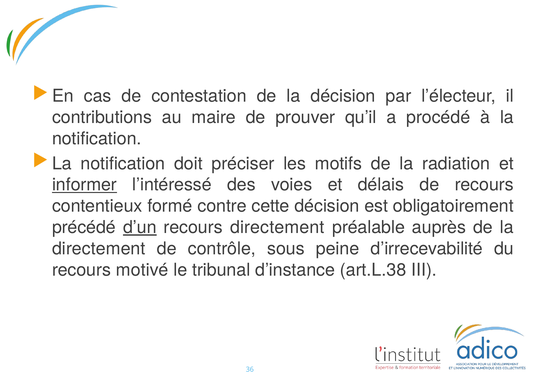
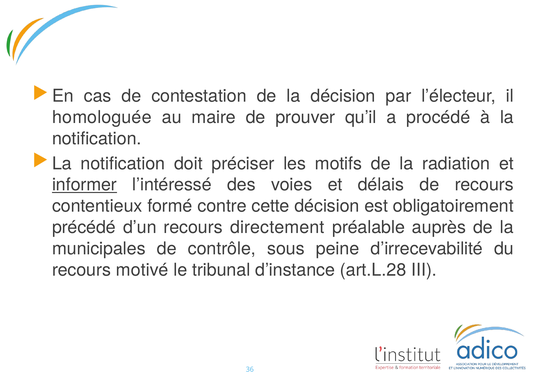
contributions: contributions -> homologuée (102, 118)
d’un underline: present -> none (140, 228)
directement: directement -> municipales (99, 249)
art.L.38: art.L.38 -> art.L.28 (373, 270)
